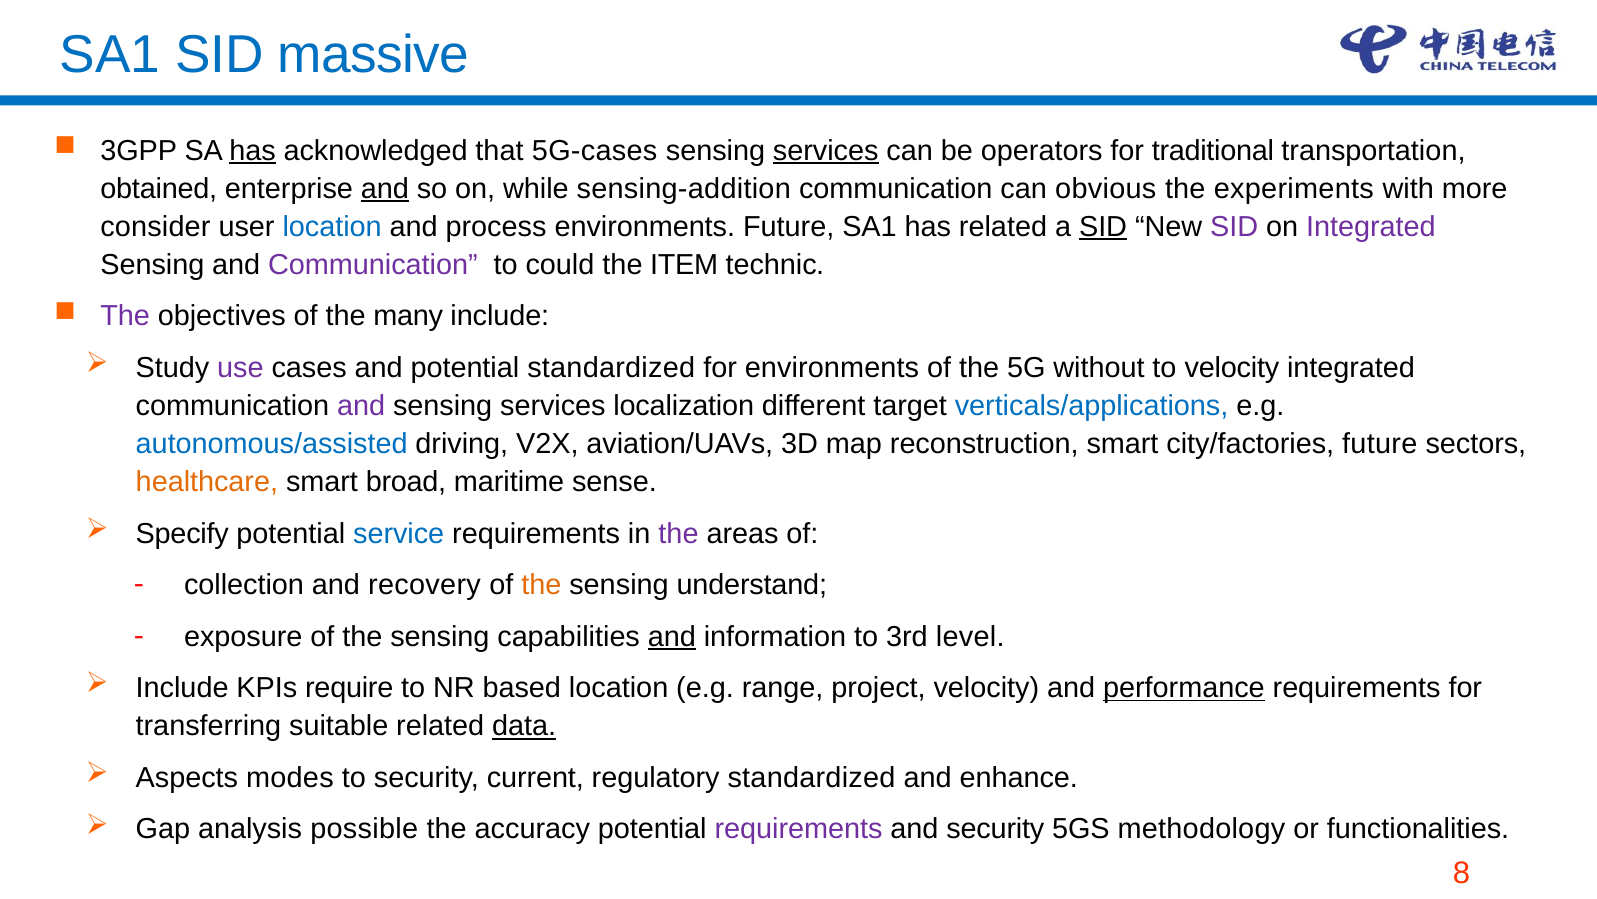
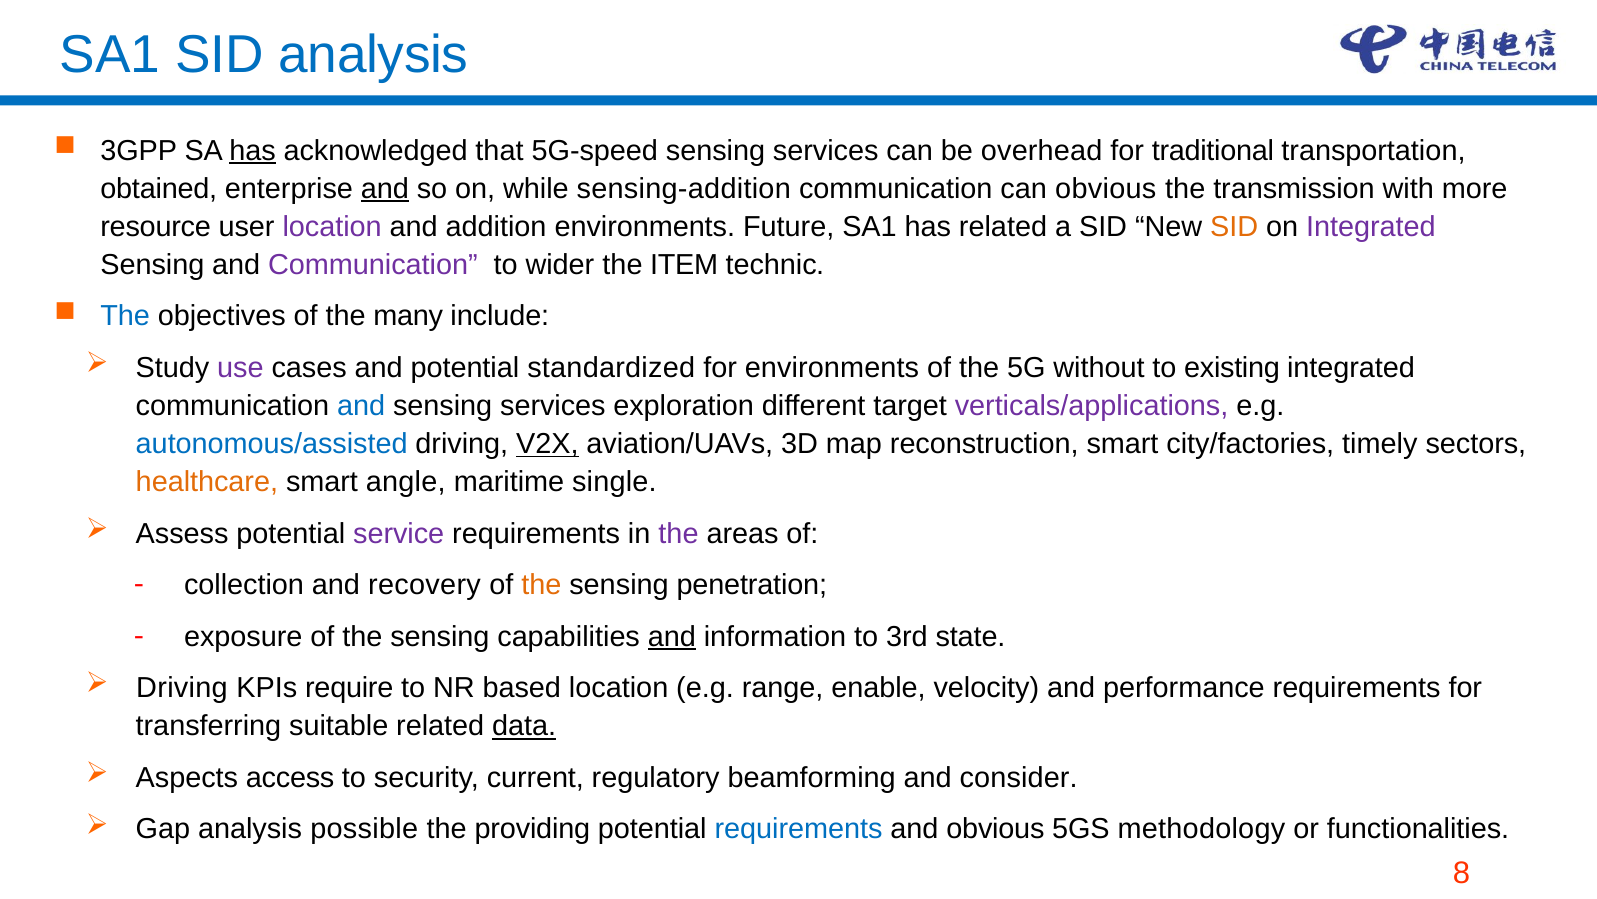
SID massive: massive -> analysis (373, 55)
5G-cases: 5G-cases -> 5G-speed (595, 150)
services underline: present -> none (826, 150)
operators: operators -> overhead (1042, 150)
experiments: experiments -> transmission (1294, 189)
consider: consider -> resource (156, 227)
location colour: blue -> purple (332, 227)
process: process -> addition (496, 227)
SID underline: present -> none (1103, 227)
SID colour: purple -> orange (1234, 227)
could: could -> wider (560, 265)
The colour: purple -> blue (125, 316)
to velocity: velocity -> existing (1232, 368)
and colour: purple -> blue (361, 406)
localization: localization -> exploration (684, 406)
verticals/applications colour: blue -> purple (1092, 406)
V2X underline: none -> present (547, 444)
city/factories future: future -> timely (1380, 444)
broad: broad -> angle (406, 482)
sense: sense -> single (614, 482)
Specify: Specify -> Assess (182, 533)
service colour: blue -> purple (399, 533)
understand: understand -> penetration (752, 585)
level: level -> state (971, 636)
Include: Include -> Driving (182, 688)
project: project -> enable (878, 688)
performance underline: present -> none (1184, 688)
modes: modes -> access (290, 777)
regulatory standardized: standardized -> beamforming (812, 777)
enhance: enhance -> consider (1019, 777)
accuracy: accuracy -> providing (532, 829)
requirements colour: purple -> blue (799, 829)
and security: security -> obvious (995, 829)
